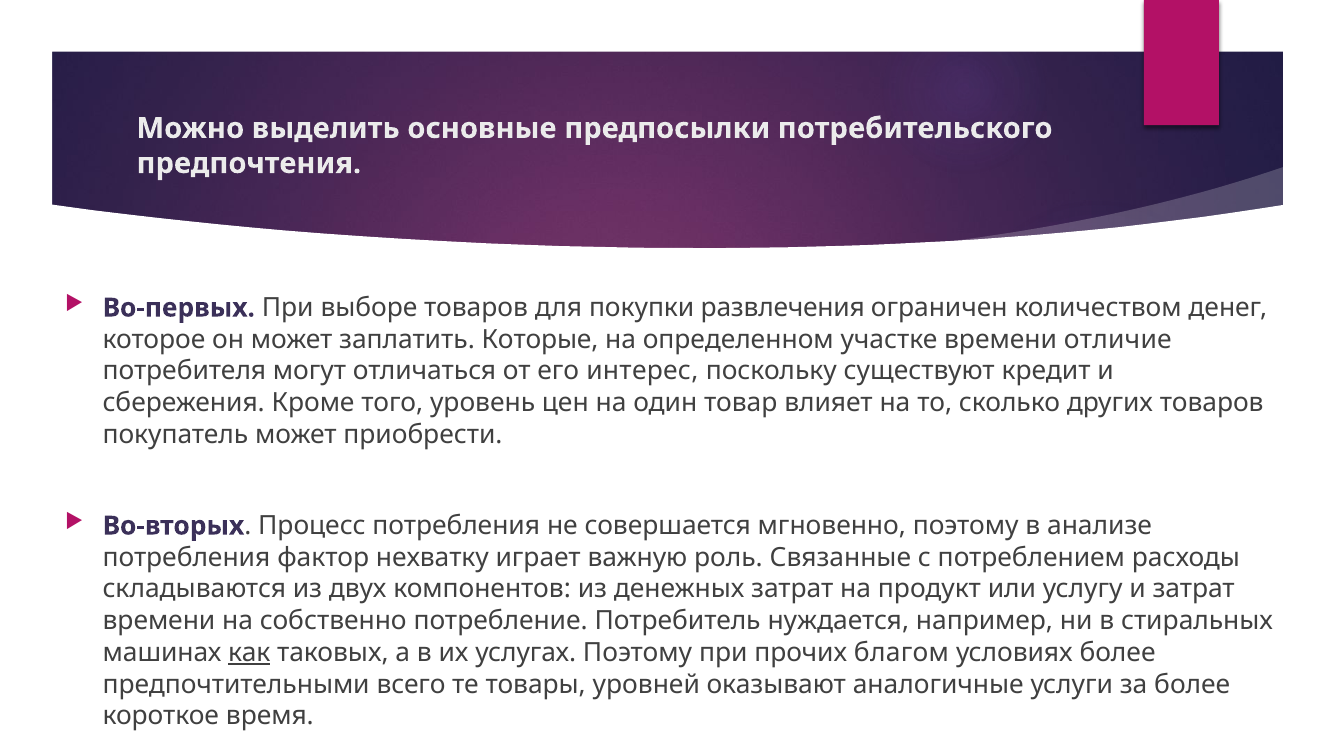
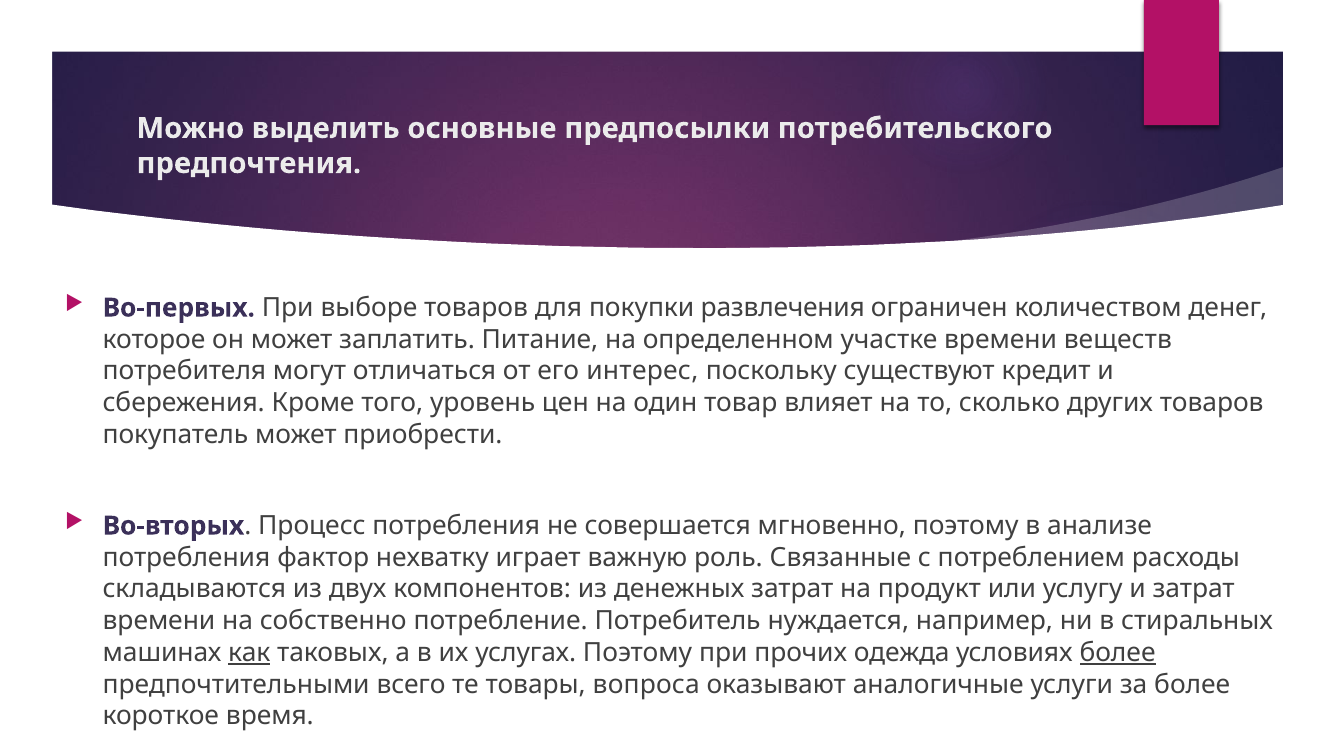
Которые: Которые -> Питание (540, 340)
отличие: отличие -> веществ (1118, 340)
благом: благом -> одежда (902, 653)
более underline: none -> present (1118, 653)
уровней: уровней -> вопроса (646, 685)
